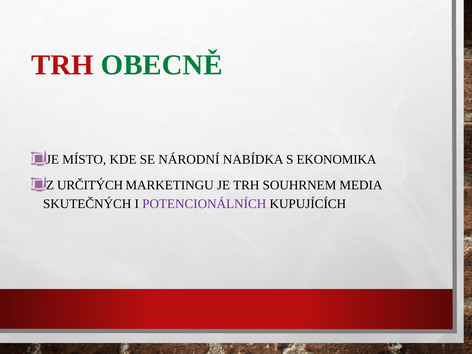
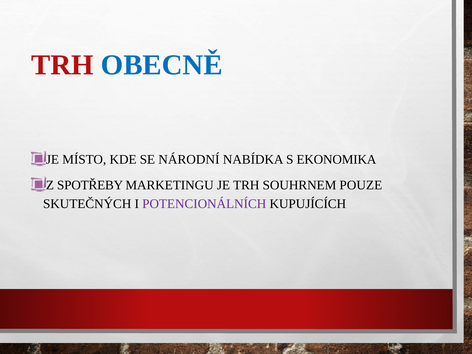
OBECNĚ colour: green -> blue (162, 65)
URČITÝCH: URČITÝCH -> SPOTŘEBY (90, 185)
MEDIA: MEDIA -> POUZE (361, 185)
